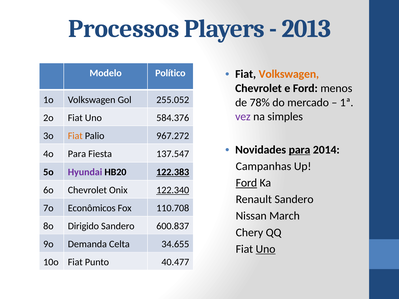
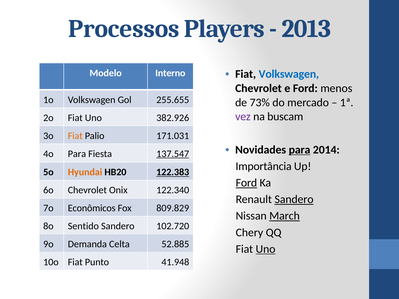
Volkswagen colour: orange -> blue (289, 74)
Político: Político -> Interno (170, 73)
255.052: 255.052 -> 255.655 (173, 100)
78%: 78% -> 73% (260, 103)
simples: simples -> buscam (285, 117)
584.376: 584.376 -> 382.926 (173, 118)
967.272: 967.272 -> 171.031 (173, 136)
137.547 underline: none -> present (173, 154)
Campanhas: Campanhas -> Importância (264, 166)
Hyundai colour: purple -> orange (85, 172)
122.340 underline: present -> none (173, 190)
Sandero underline: none -> present (294, 200)
110.708: 110.708 -> 809.829 (173, 208)
March underline: none -> present (285, 216)
Dirigido: Dirigido -> Sentido (83, 226)
600.837: 600.837 -> 102.720 (173, 226)
34.655: 34.655 -> 52.885 (175, 244)
40.477: 40.477 -> 41.948 (175, 262)
